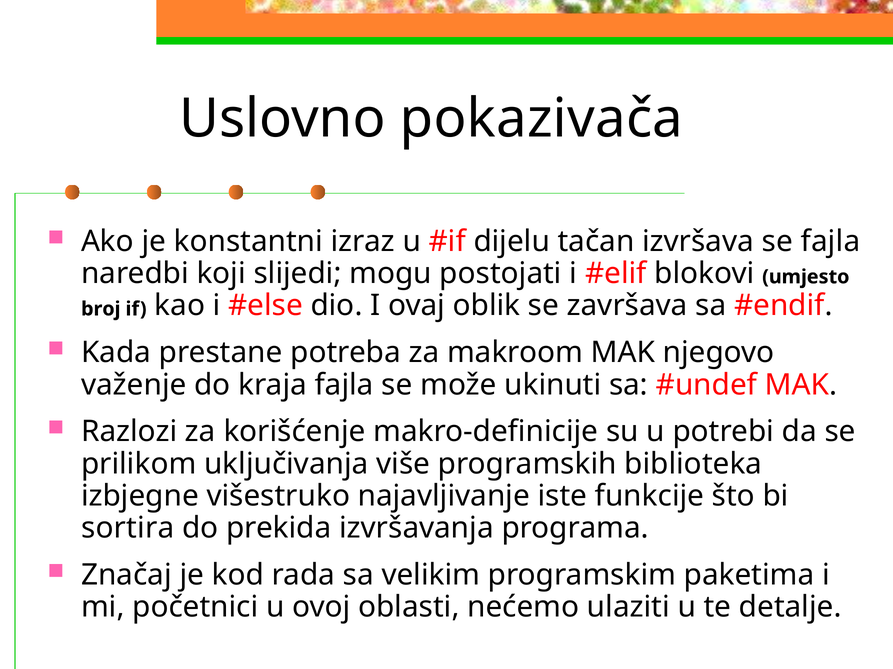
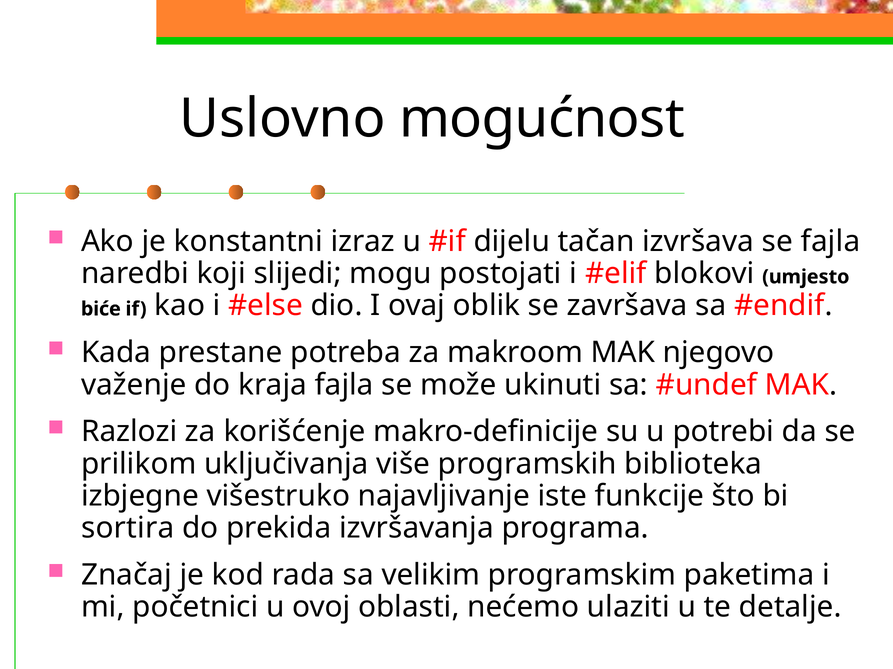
pokazivača: pokazivača -> mogućnost (542, 119)
broj: broj -> biće (101, 309)
